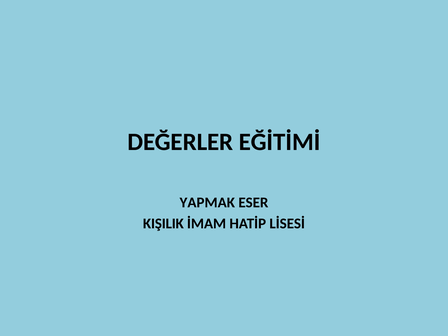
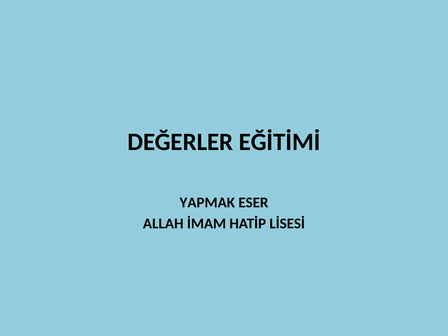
KIŞILIK: KIŞILIK -> ALLAH (163, 224)
